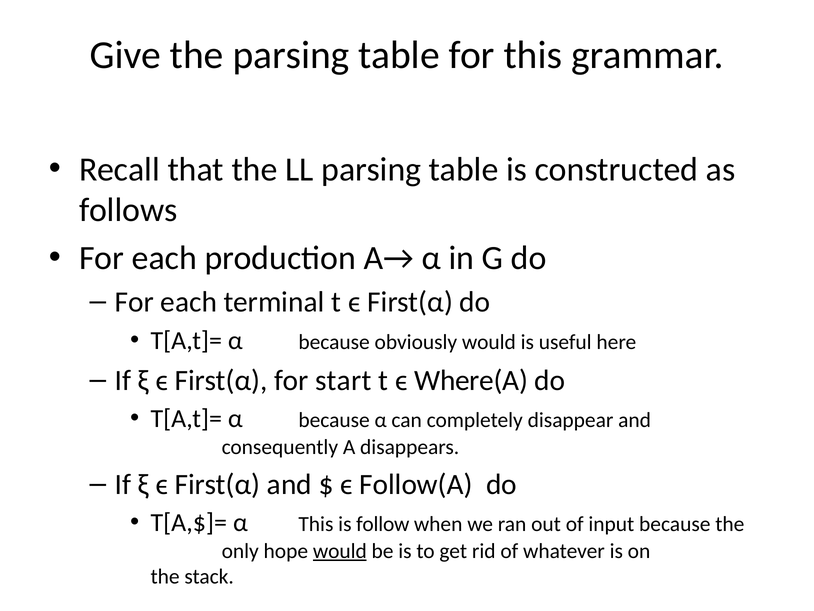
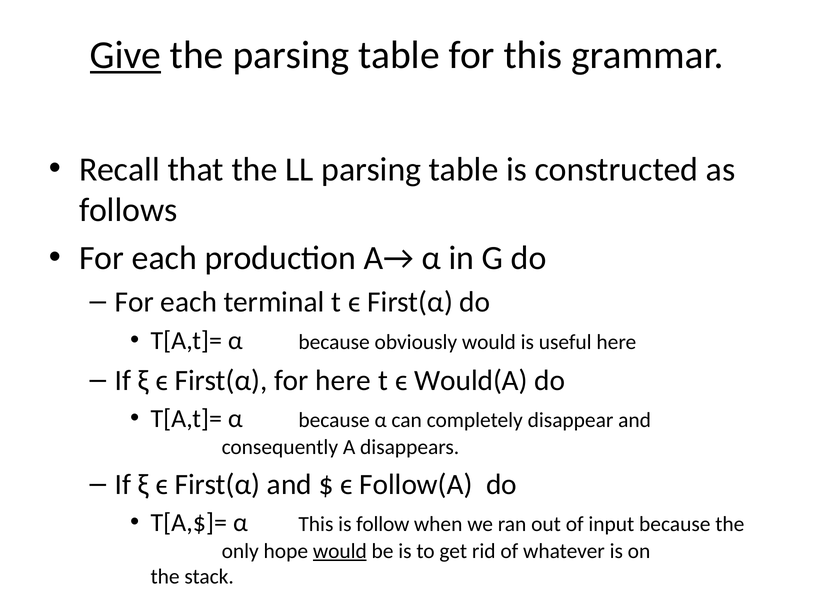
Give underline: none -> present (125, 55)
for start: start -> here (343, 380)
Where(A: Where(A -> Would(A (471, 380)
